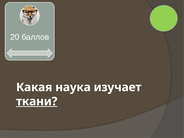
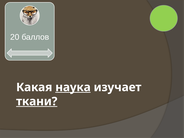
наука underline: none -> present (73, 87)
